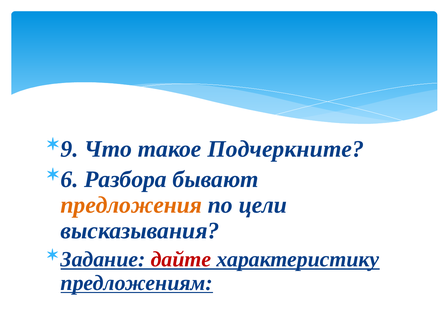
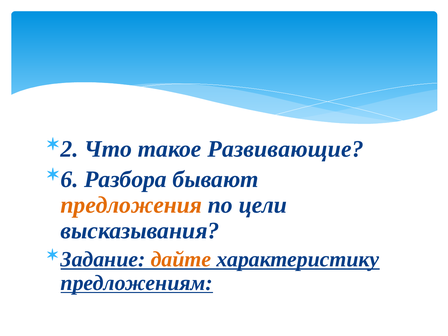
9: 9 -> 2 (70, 149)
Подчеркните: Подчеркните -> Развивающие (286, 149)
дайте colour: red -> orange (181, 259)
